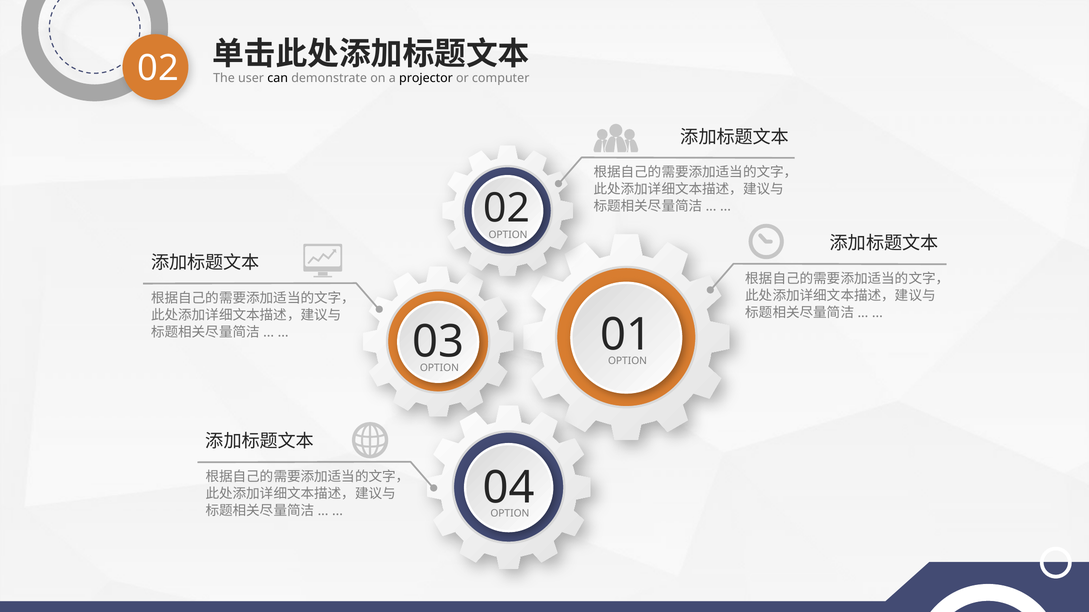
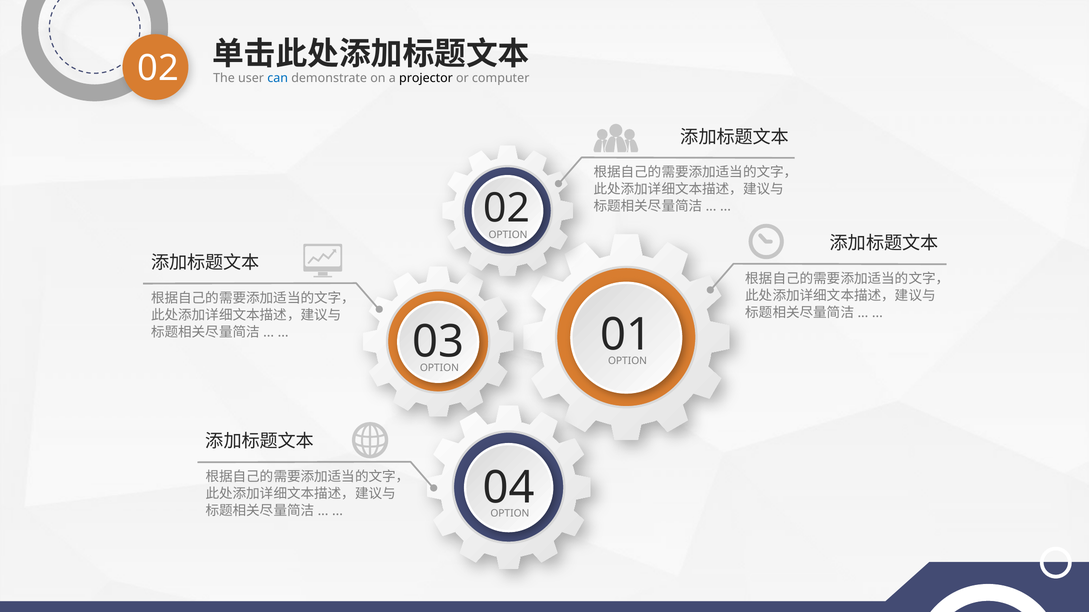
can colour: black -> blue (278, 78)
